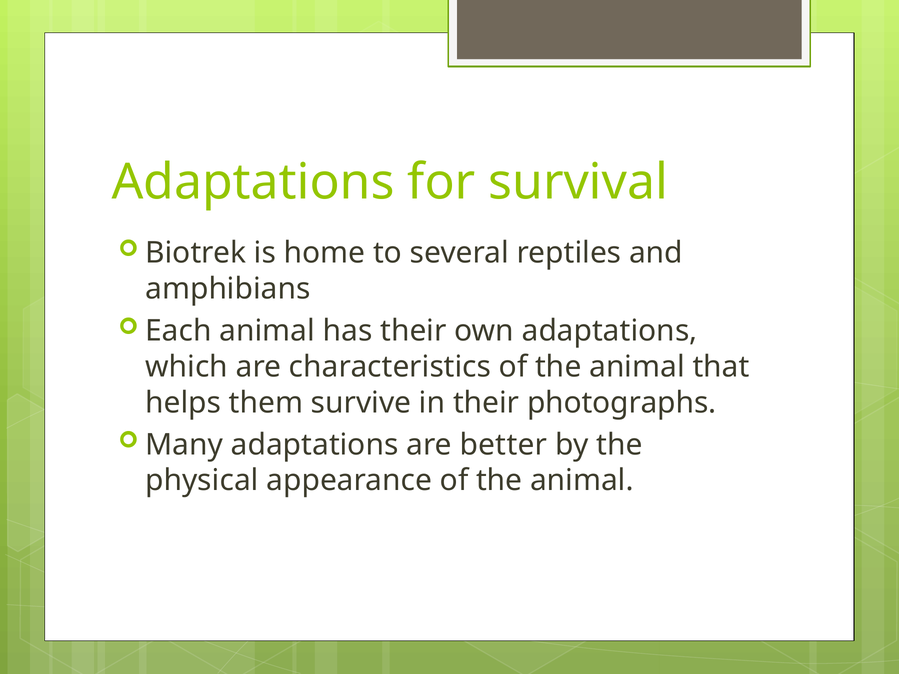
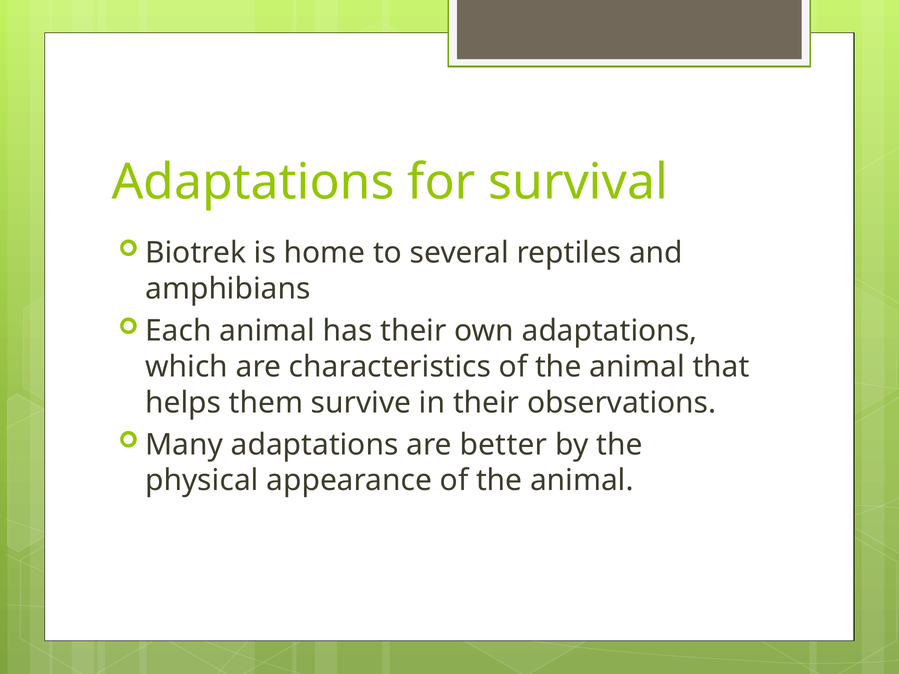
photographs: photographs -> observations (622, 403)
